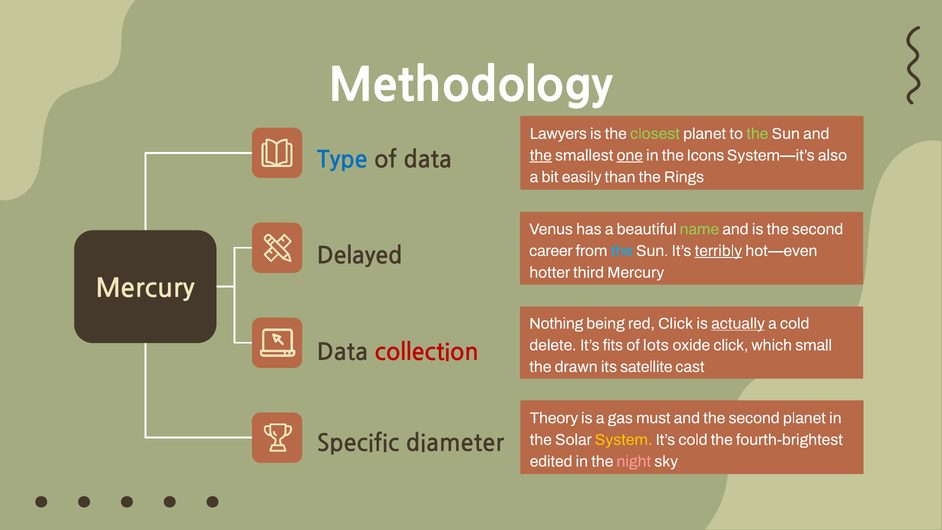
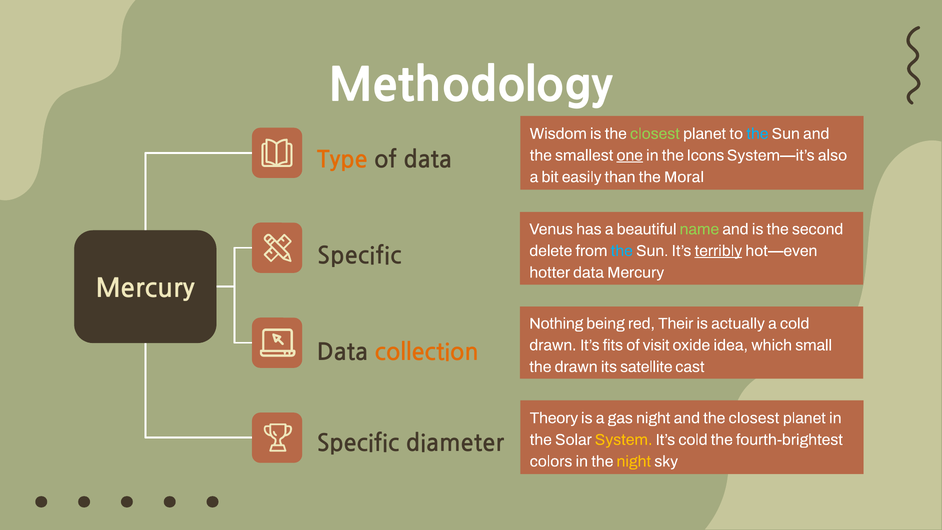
Lawyers: Lawyers -> Wisdom (558, 134)
the colour: light green -> light blue (757, 134)
Type colour: blue -> orange (342, 160)
the underline: present -> none (541, 155)
Rings: Rings -> Moral (684, 177)
Delayed: Delayed -> Specific (359, 256)
career: career -> delete (551, 251)
hotter third: third -> data (588, 272)
red Click: Click -> Their (676, 323)
actually underline: present -> none (738, 323)
delete: delete -> drawn (553, 345)
lots: lots -> visit (656, 345)
oxide click: click -> idea (731, 345)
collection colour: red -> orange (427, 352)
gas must: must -> night (653, 418)
and the second: second -> closest (754, 418)
edited: edited -> colors (551, 461)
night colour: pink -> yellow (634, 461)
